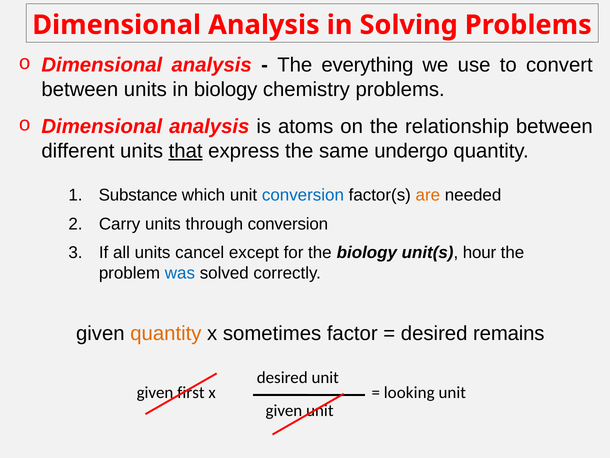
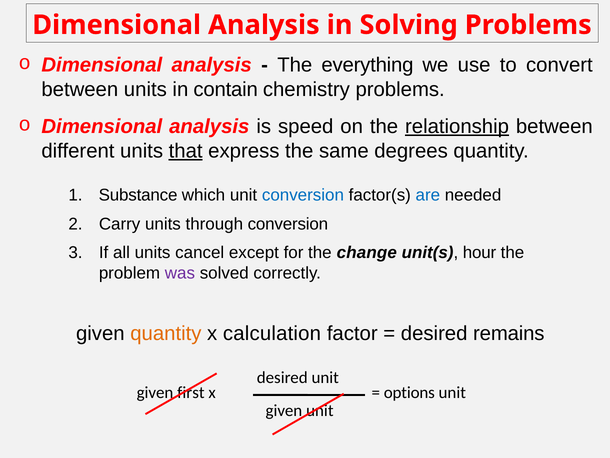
in biology: biology -> contain (226, 89)
atoms: atoms -> speed (306, 126)
relationship underline: none -> present (457, 126)
undergo: undergo -> degrees (411, 151)
are colour: orange -> blue (428, 195)
the biology: biology -> change (367, 252)
was colour: blue -> purple (180, 273)
sometimes: sometimes -> calculation (272, 333)
looking: looking -> options (409, 392)
